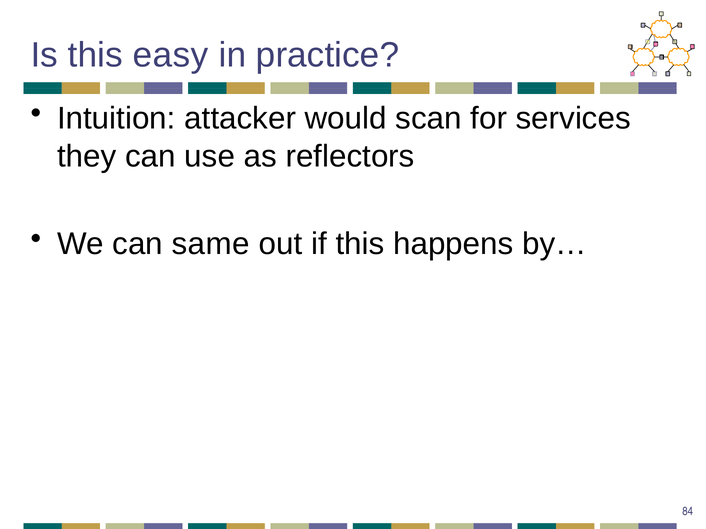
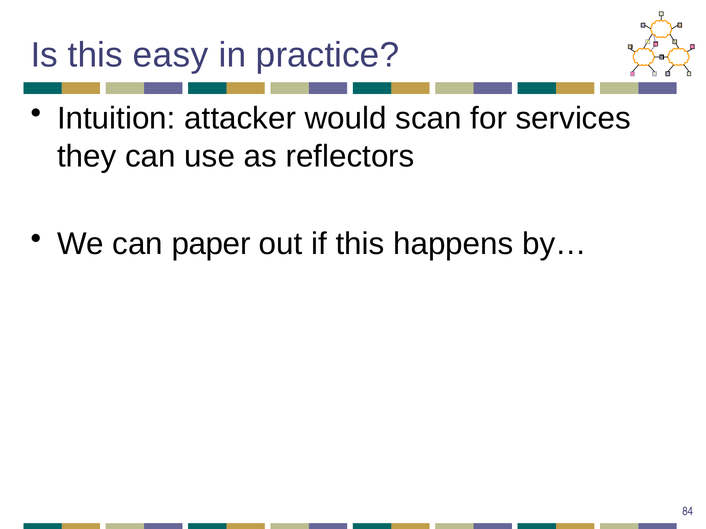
same: same -> paper (211, 244)
